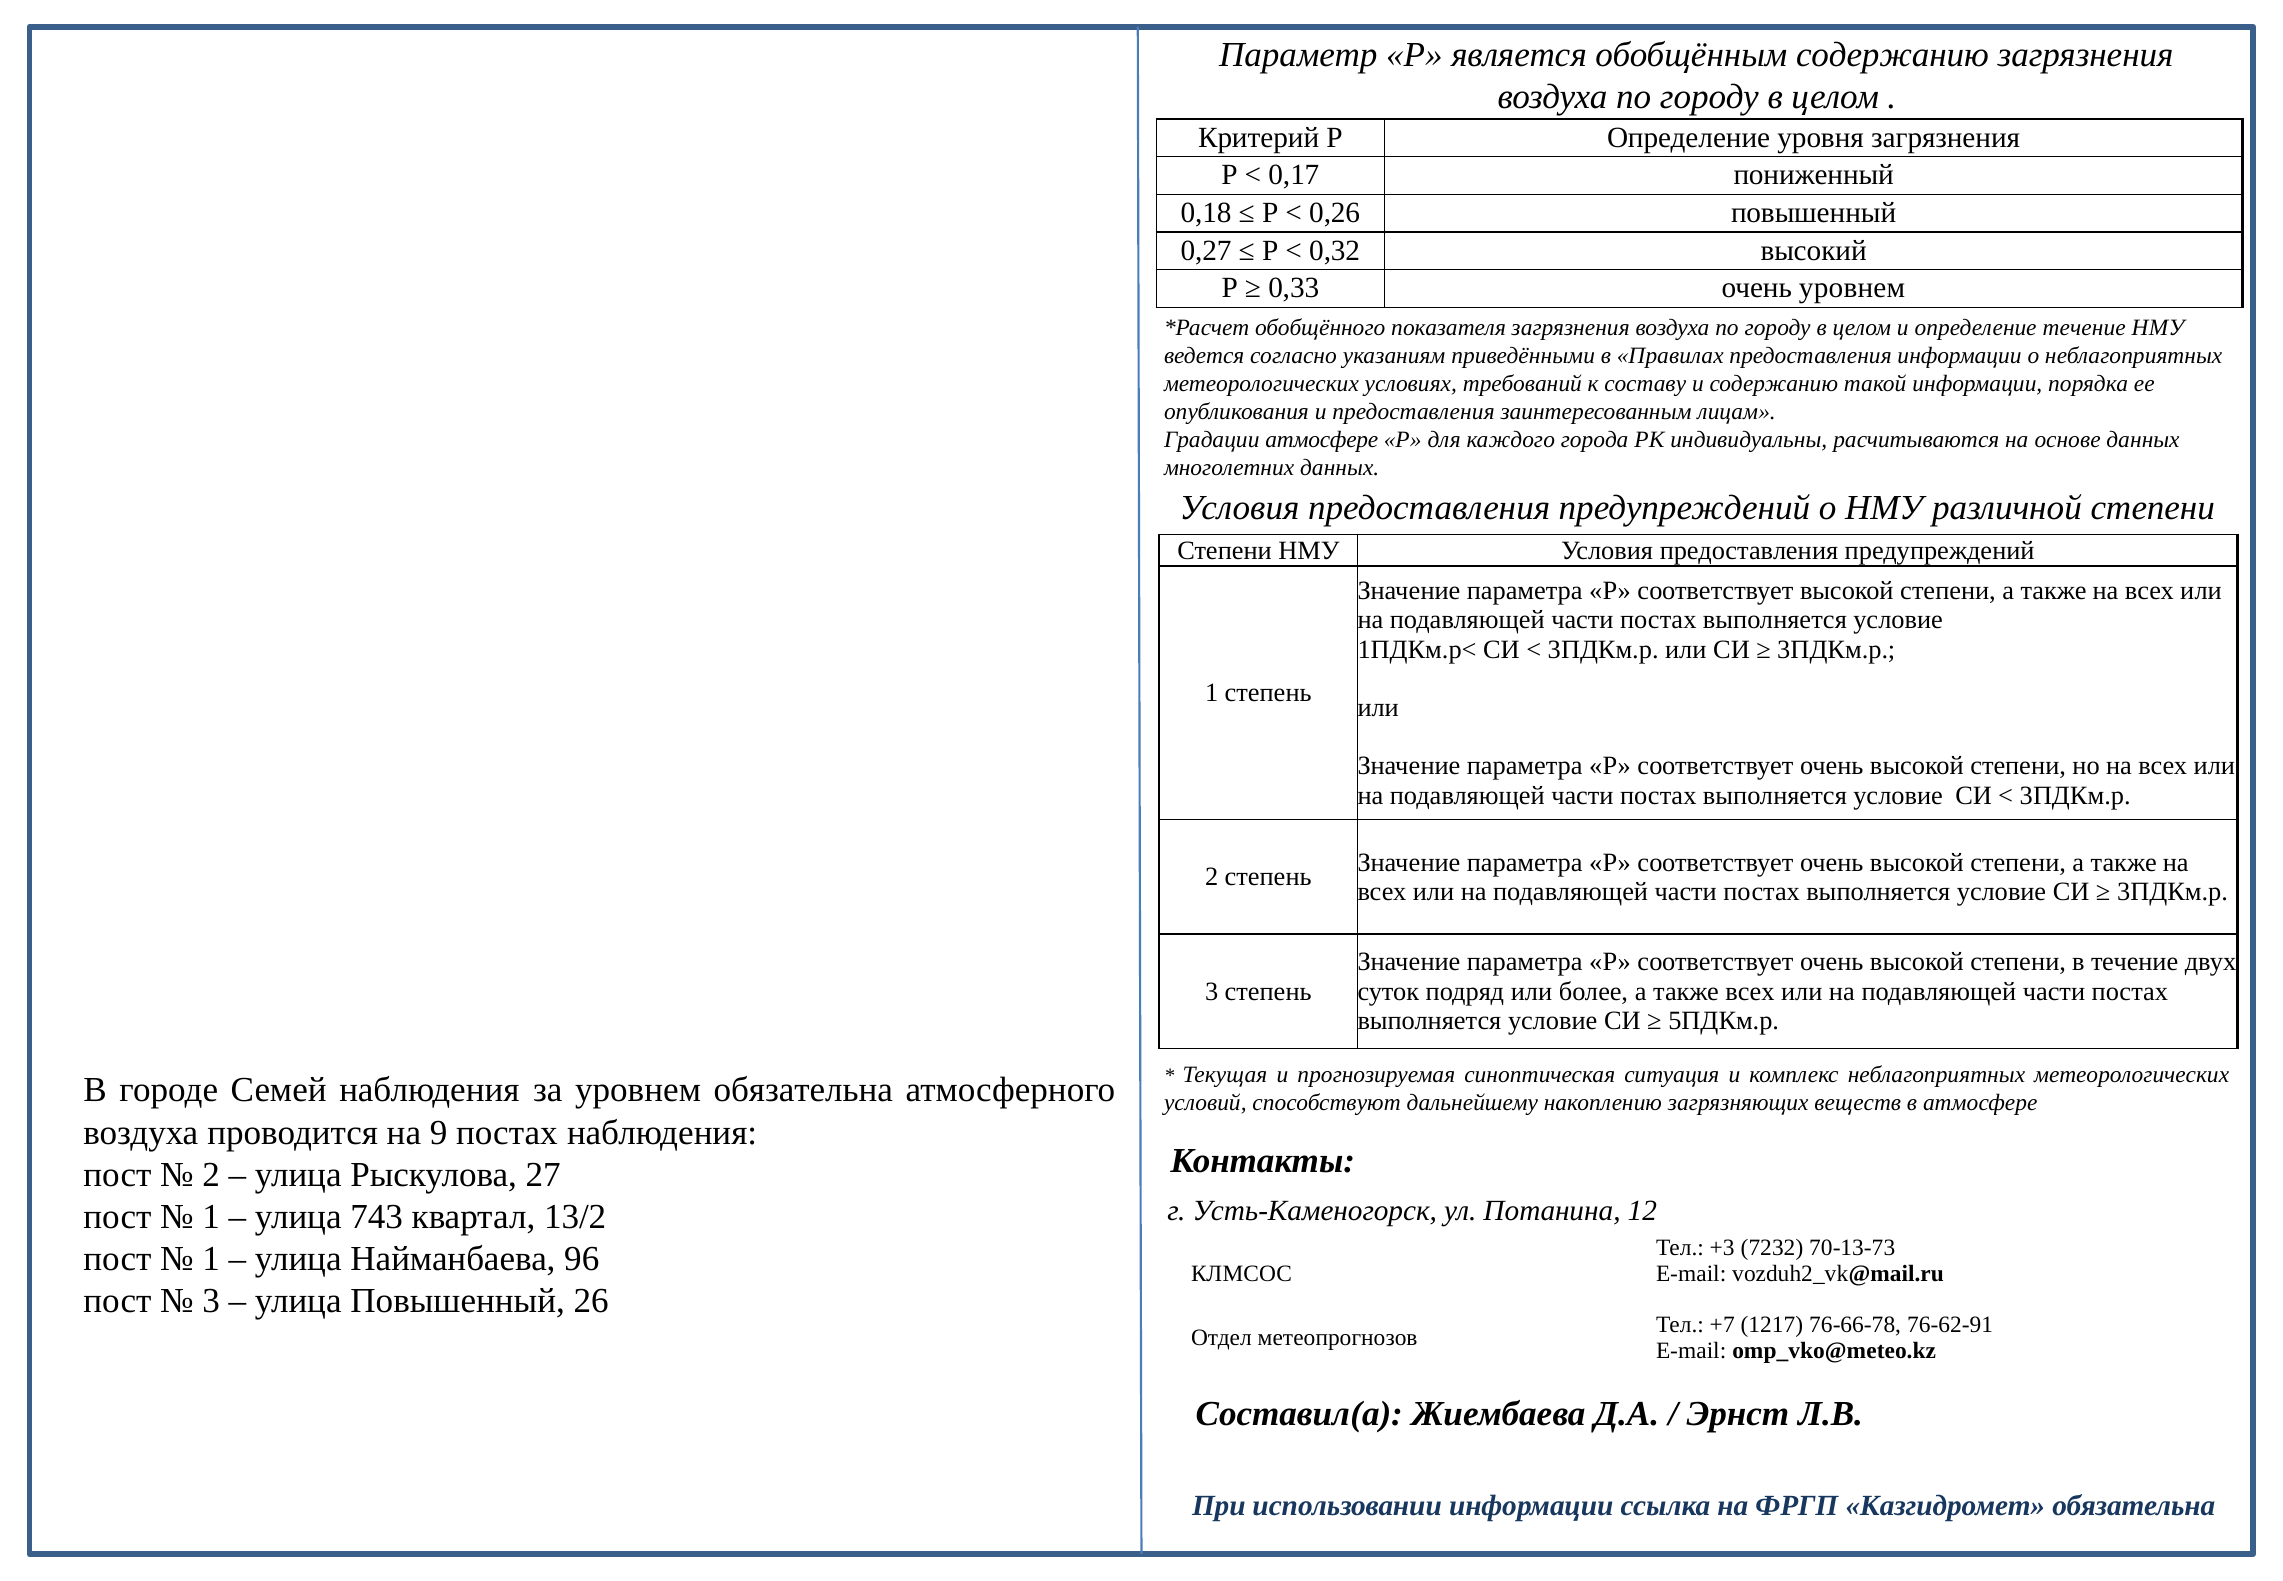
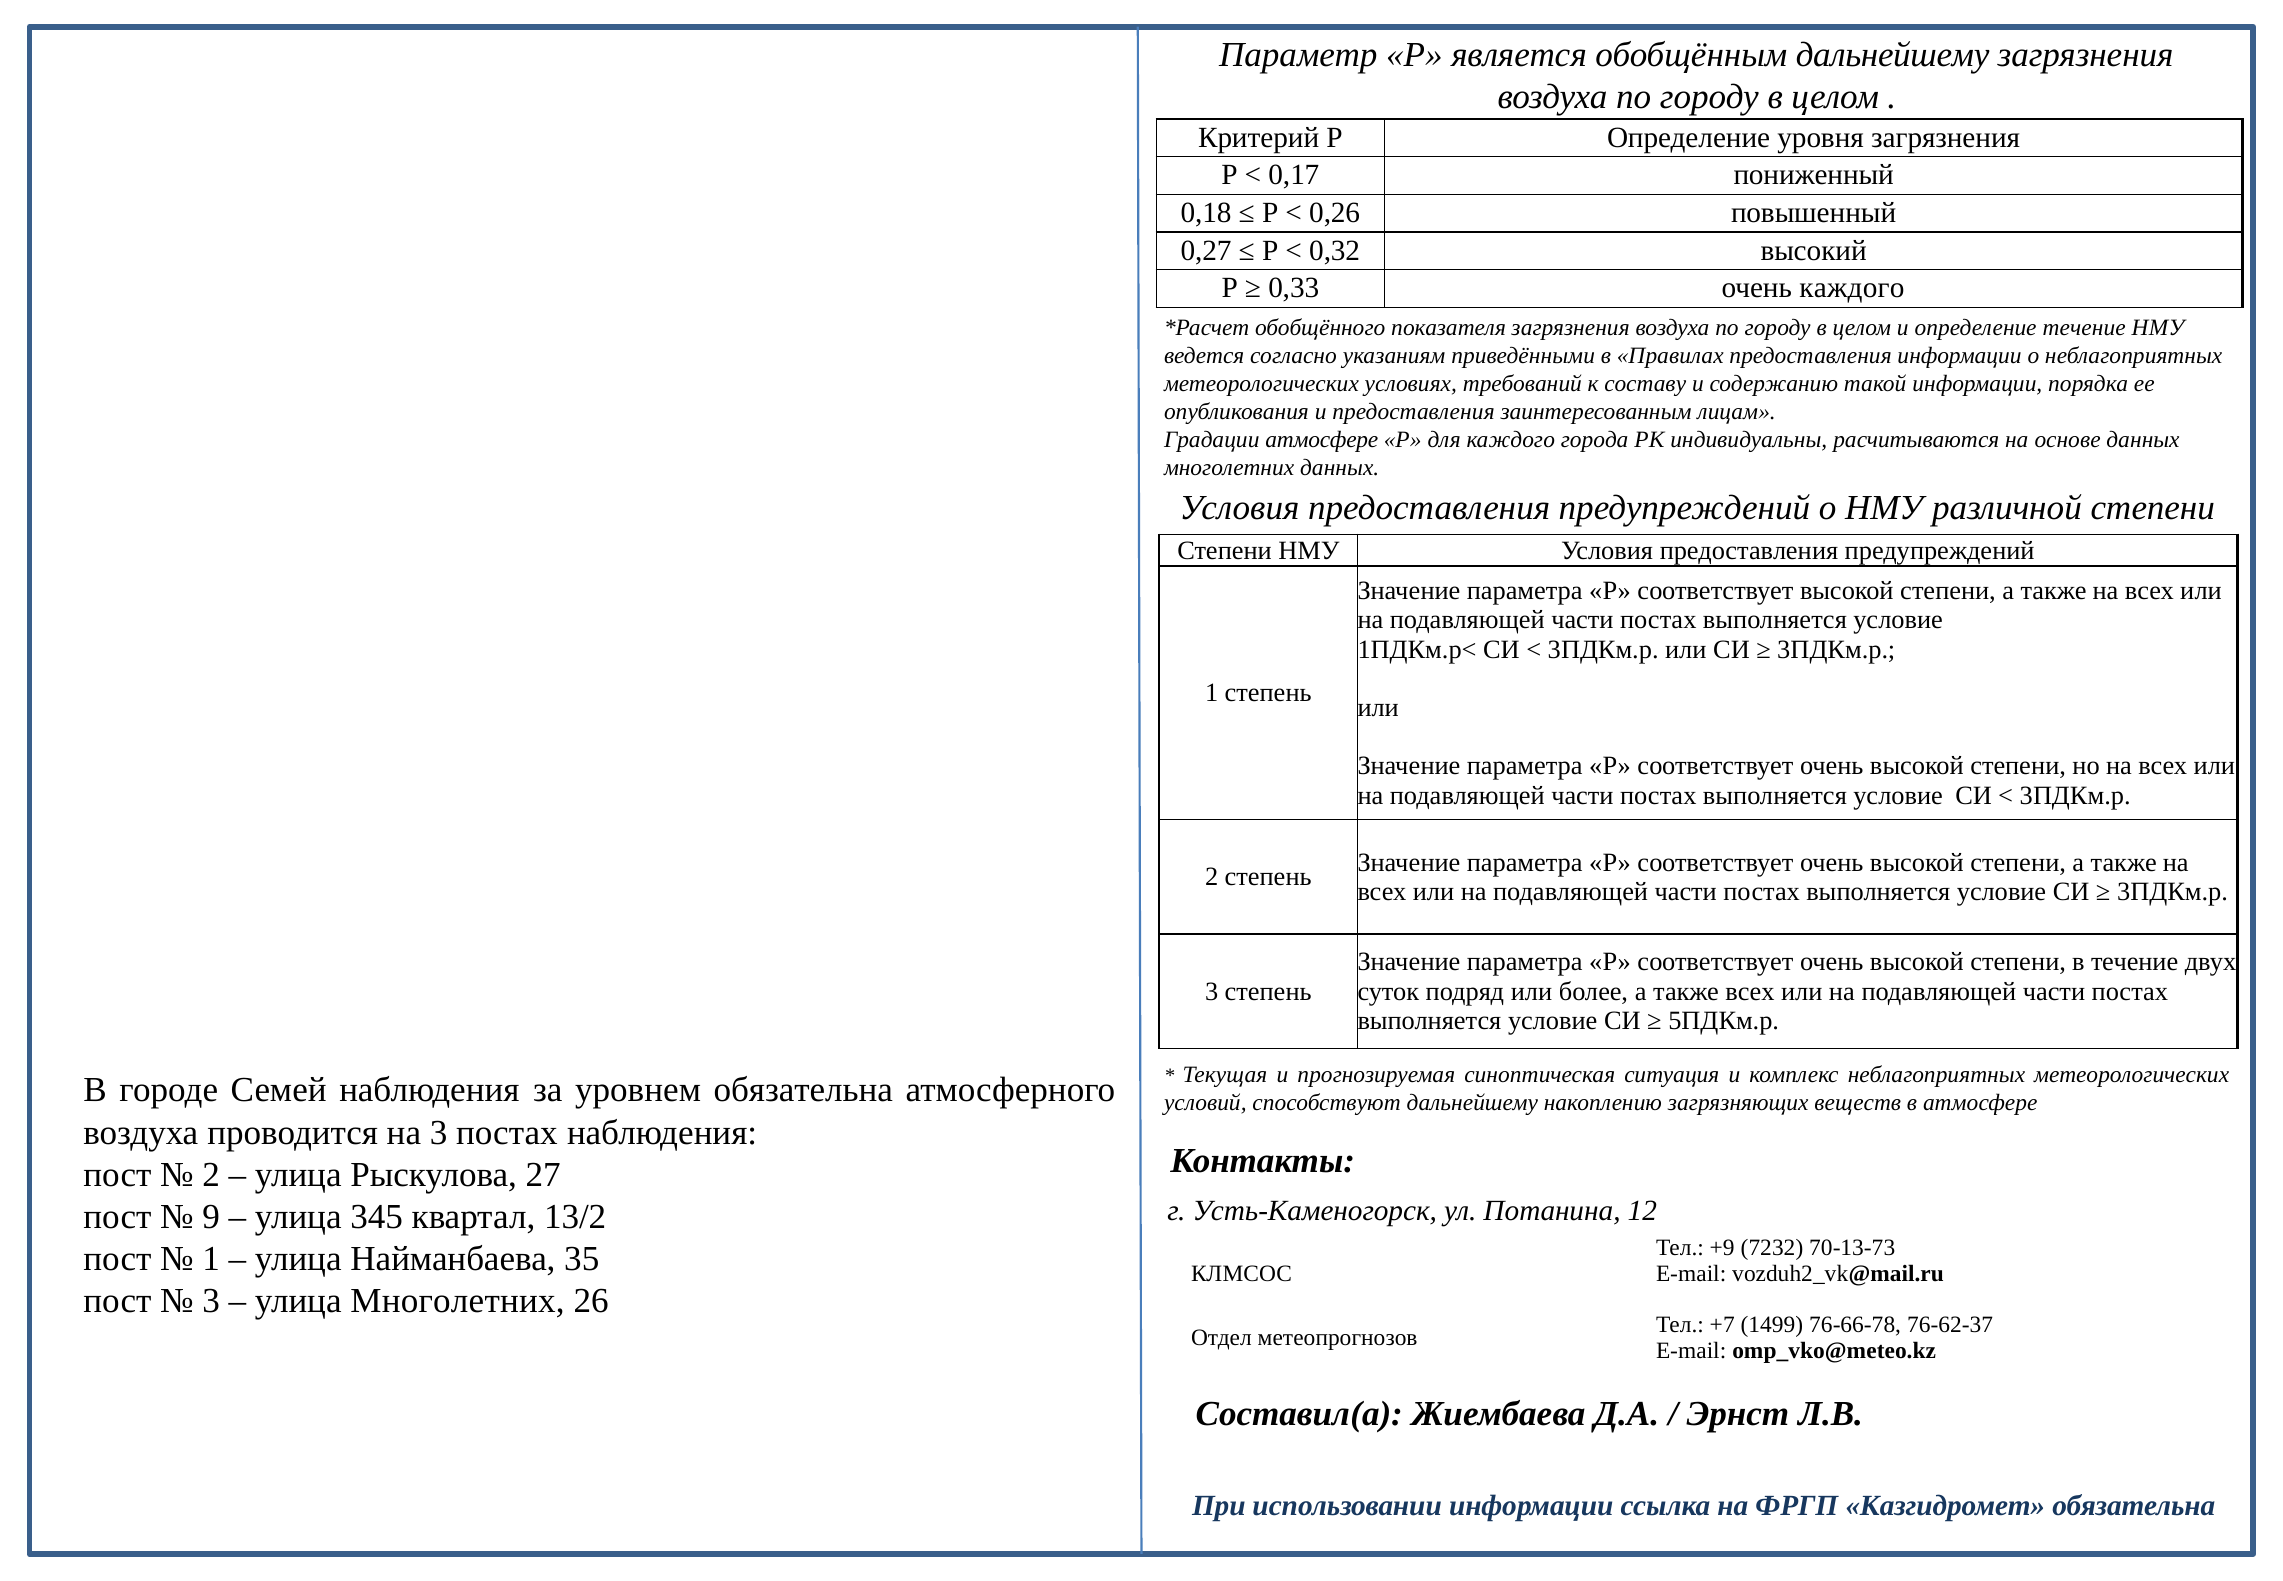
обобщённым содержанию: содержанию -> дальнейшему (1893, 55)
очень уровнем: уровнем -> каждого (1852, 288)
на 9: 9 -> 3 (439, 1132)
1: 1 -> 9 (211, 1216)
743: 743 -> 345 (377, 1216)
+3: +3 -> +9 (1722, 1247)
96: 96 -> 35 (582, 1259)
улица Повышенный: Повышенный -> Многолетних (458, 1301)
1217: 1217 -> 1499 (1772, 1324)
76-62-91: 76-62-91 -> 76-62-37 (1950, 1324)
